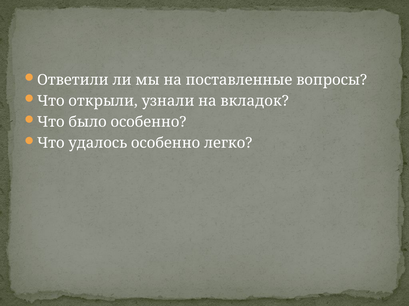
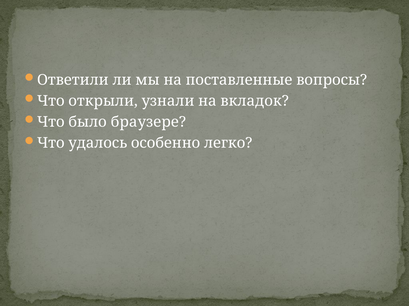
было особенно: особенно -> браузере (148, 122)
